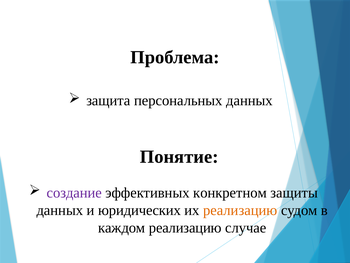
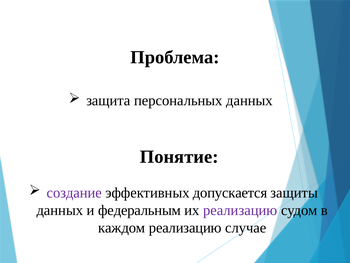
конкретном: конкретном -> допускается (230, 192)
юридических: юридических -> федеральным (140, 210)
реализацию colour: orange -> purple (240, 210)
